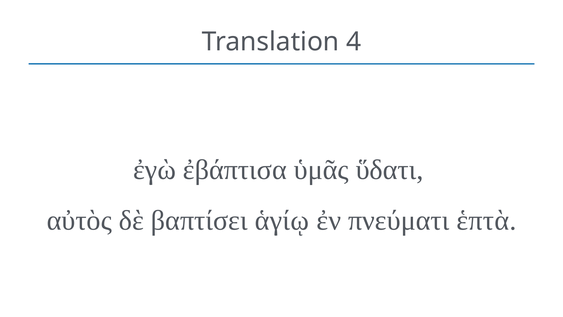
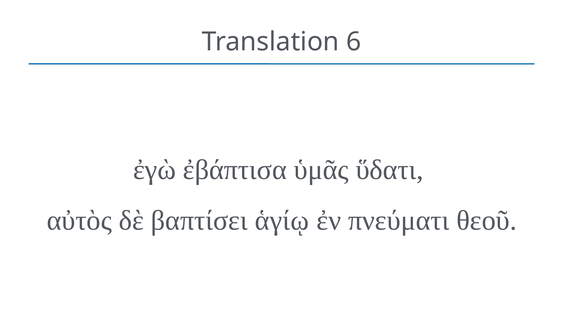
4: 4 -> 6 (354, 42)
ἑπτὰ: ἑπτὰ -> θεοῦ (487, 220)
